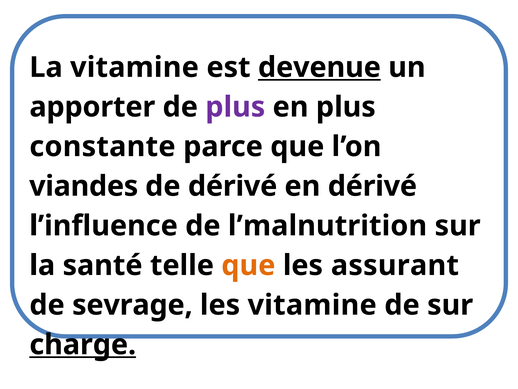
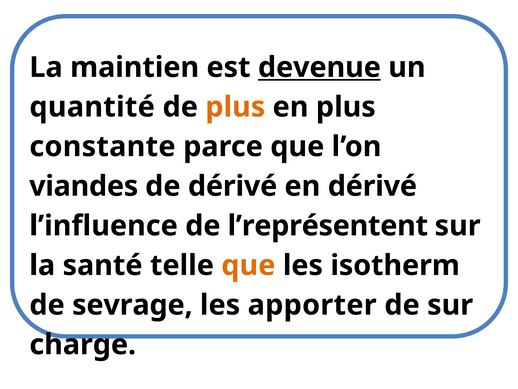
La vitamine: vitamine -> maintien (135, 67)
apporter: apporter -> quantité (92, 107)
plus colour: purple -> orange (235, 107)
l’malnutrition: l’malnutrition -> l’représentent (328, 226)
assurant: assurant -> isotherm (395, 265)
les vitamine: vitamine -> apporter (312, 305)
charge underline: present -> none (83, 344)
